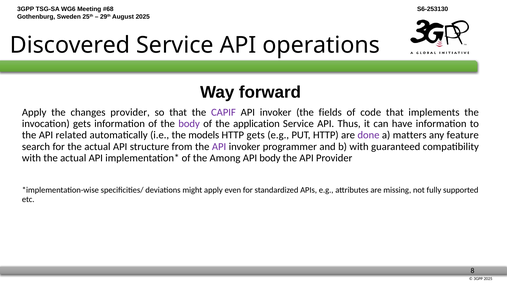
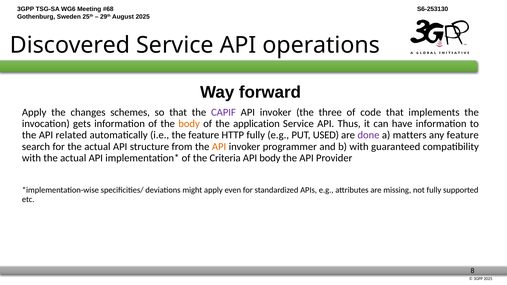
changes provider: provider -> schemes (130, 112)
fields: fields -> three (330, 112)
body colour: purple -> orange (189, 124)
the models: models -> feature (204, 135)
HTTP gets: gets -> fully (256, 135)
PUT HTTP: HTTP -> USED (326, 135)
API colour: purple -> orange (219, 147)
Among: Among -> Criteria (225, 158)
